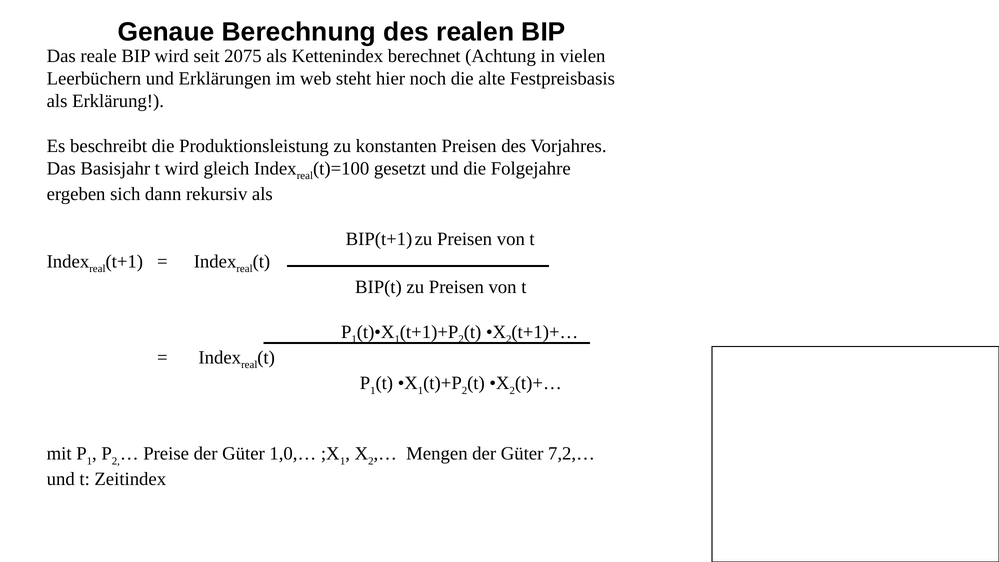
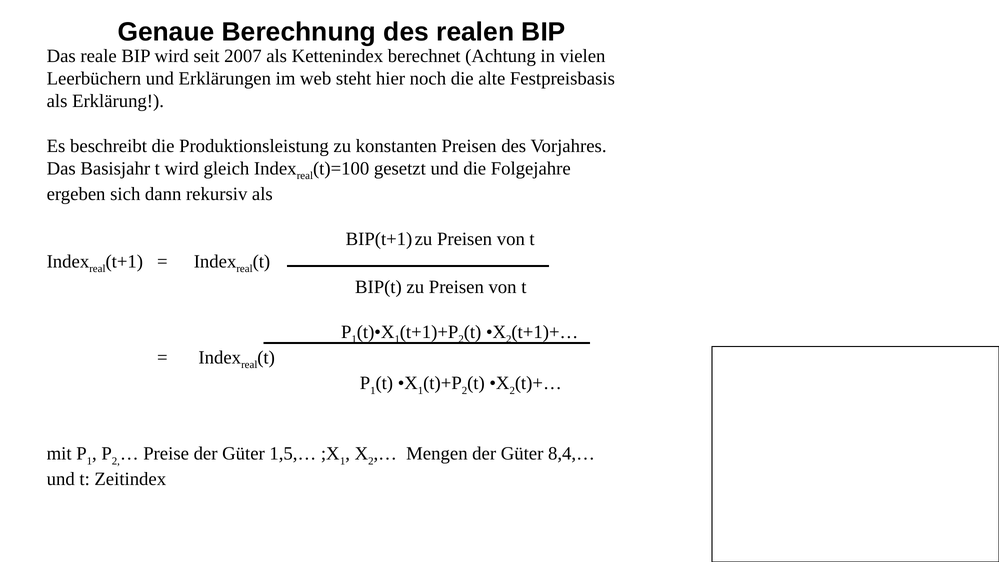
2075: 2075 -> 2007 (243, 56)
1,0,…: 1,0,… -> 1,5,… (293, 454)
7,2,…: 7,2,… -> 8,4,… (571, 454)
